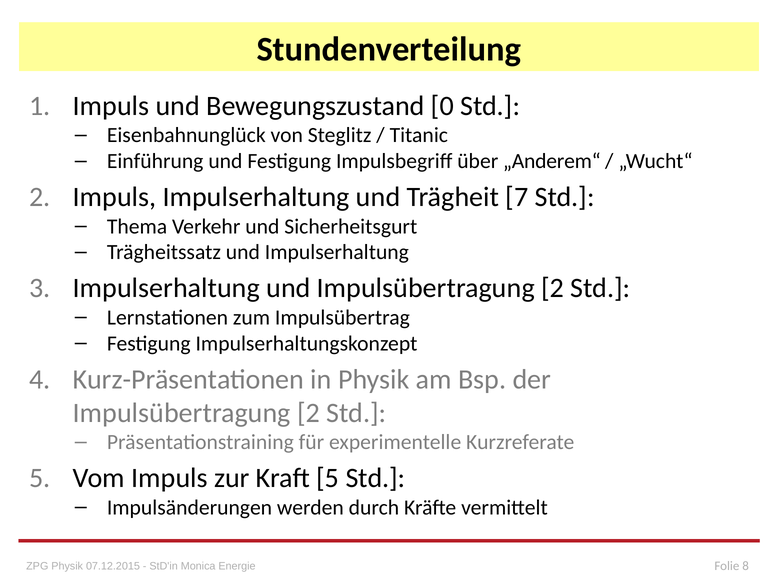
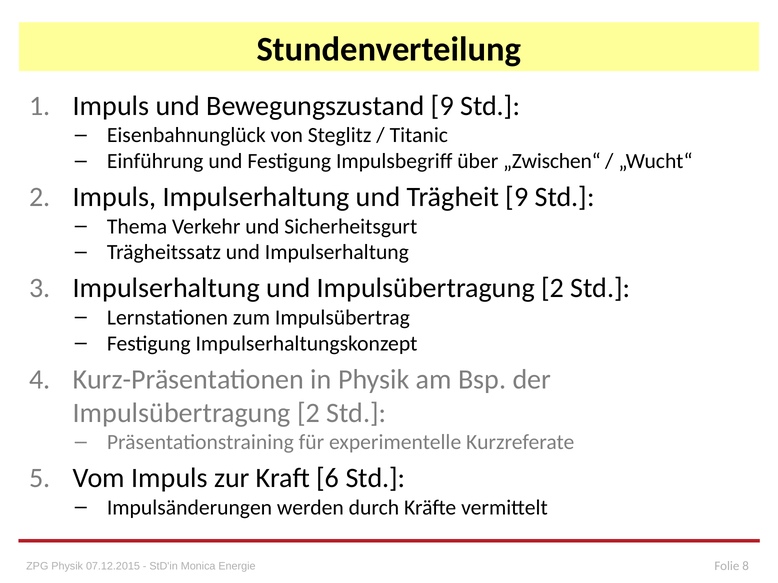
Bewegungszustand 0: 0 -> 9 (442, 106)
„Anderem“: „Anderem“ -> „Zwischen“ (552, 161)
Trägheit 7: 7 -> 9 (517, 197)
Kraft 5: 5 -> 6 (328, 479)
